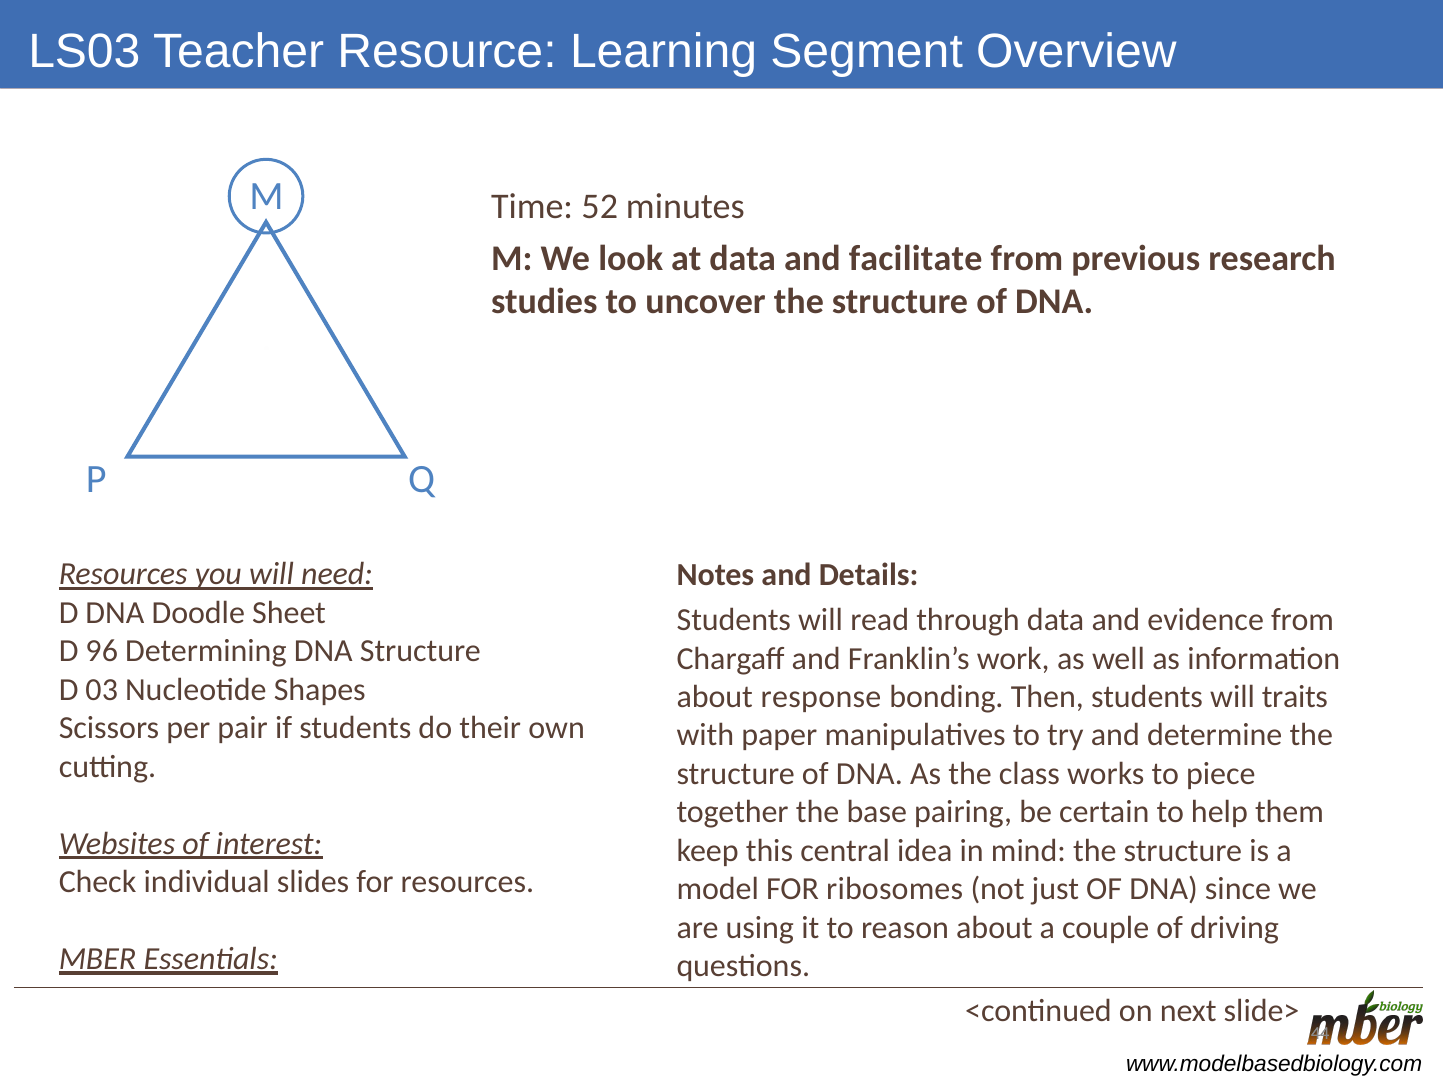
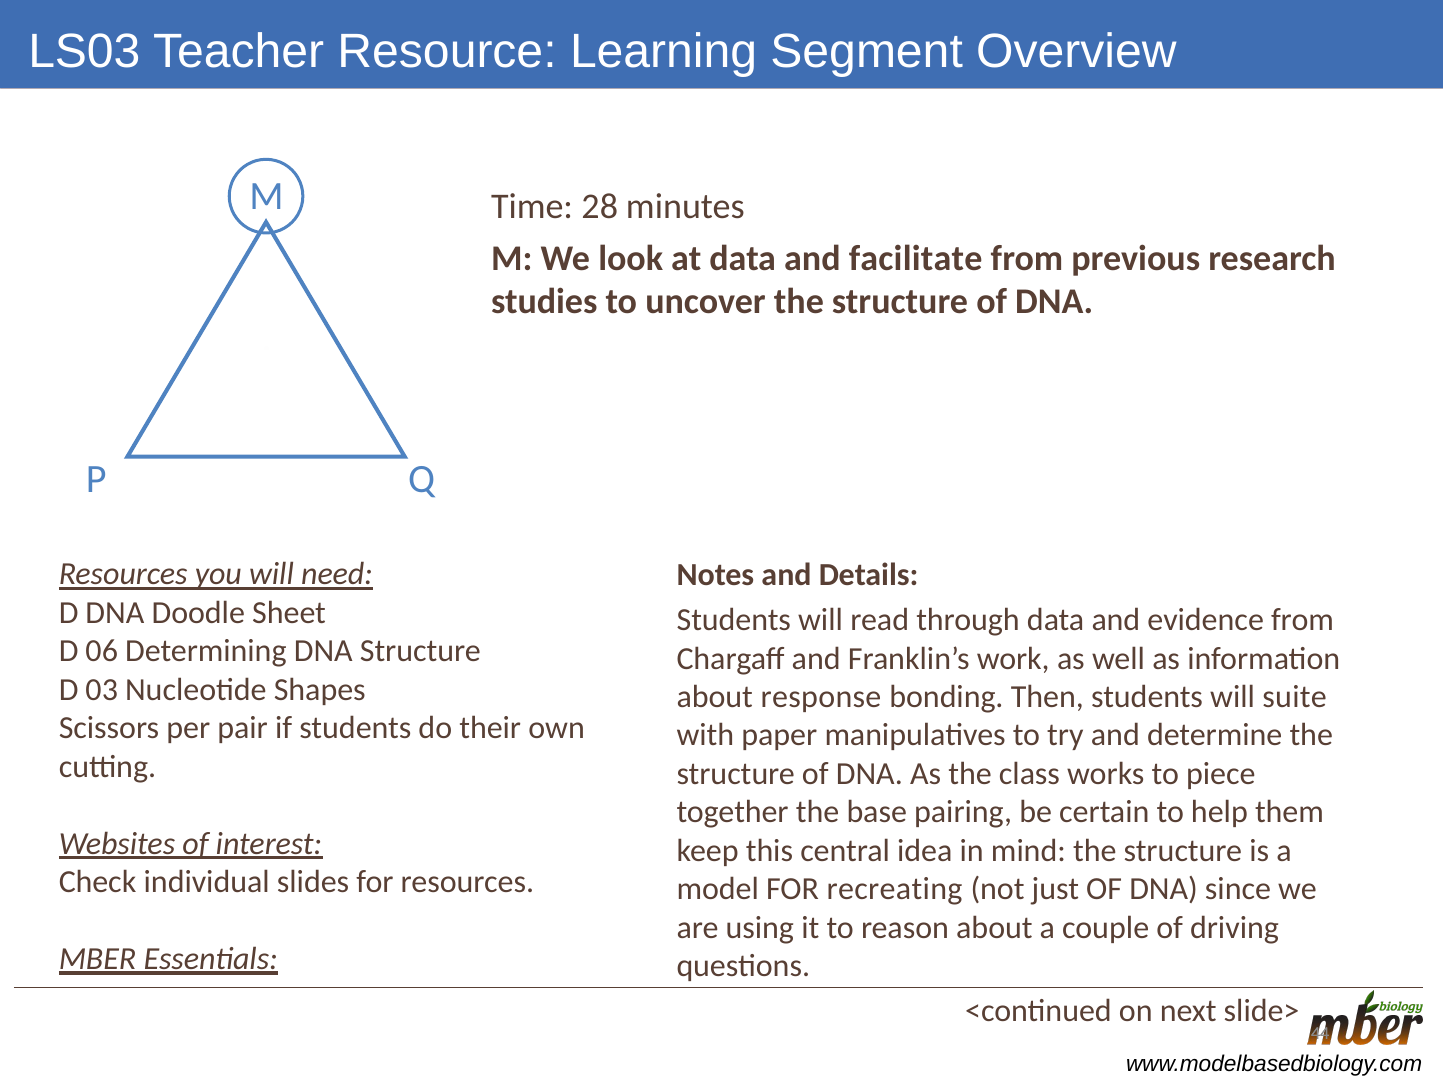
52: 52 -> 28 (600, 206)
96: 96 -> 06 (102, 651)
traits: traits -> suite (1295, 696)
ribosomes: ribosomes -> recreating (895, 889)
